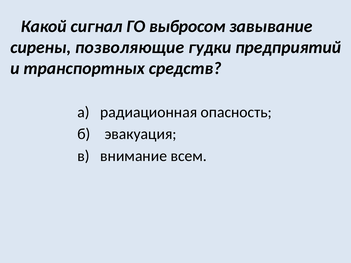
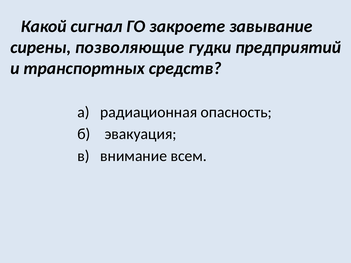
выбросом: выбросом -> закроете (187, 26)
